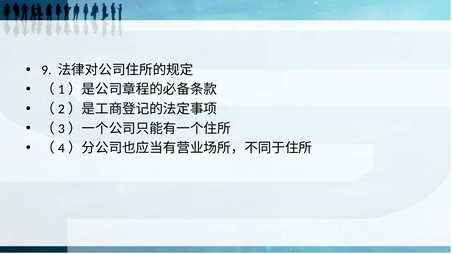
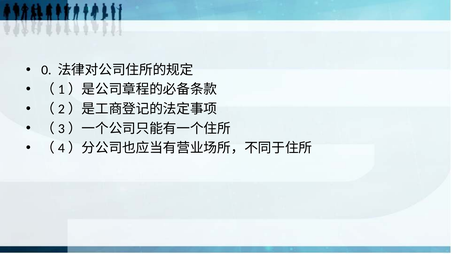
9: 9 -> 0 (46, 70)
